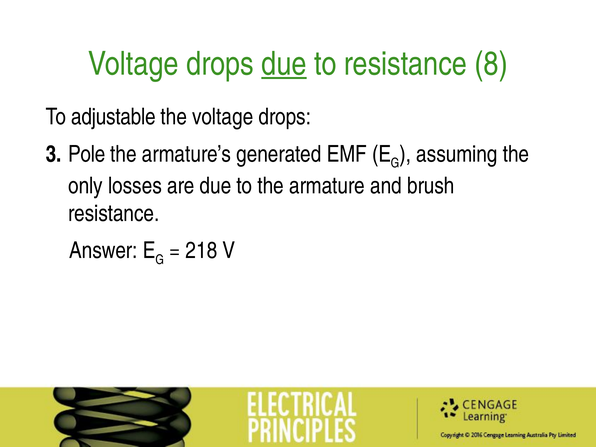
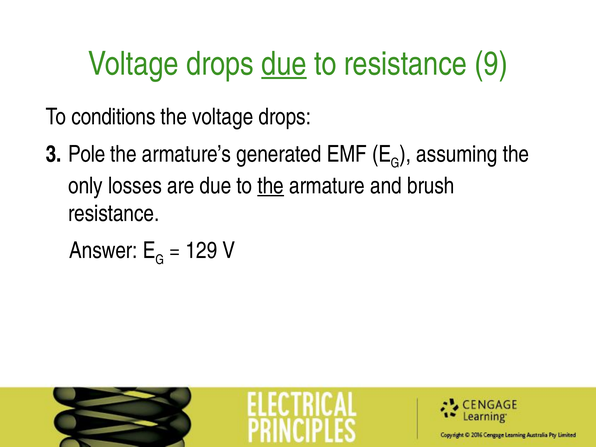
8: 8 -> 9 (491, 64)
adjustable: adjustable -> conditions (113, 117)
the underline: none -> present (271, 186)
218: 218 -> 129 (201, 251)
